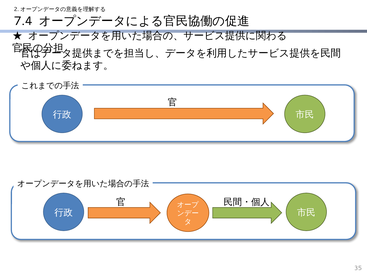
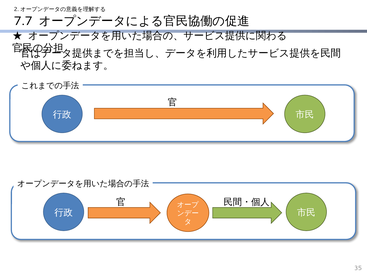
7.4: 7.4 -> 7.7 (23, 21)
